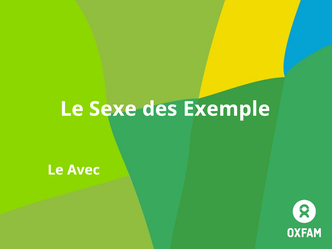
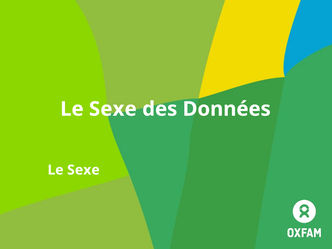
Exemple: Exemple -> Données (227, 109)
Avec: Avec -> Sexe (83, 170)
